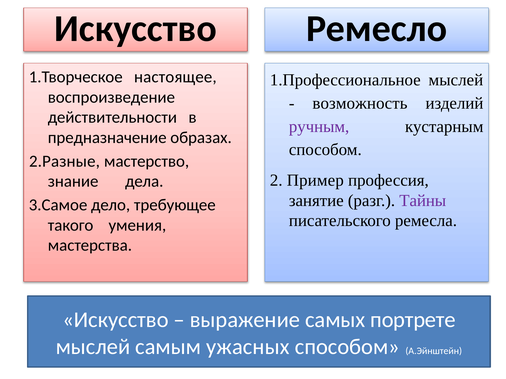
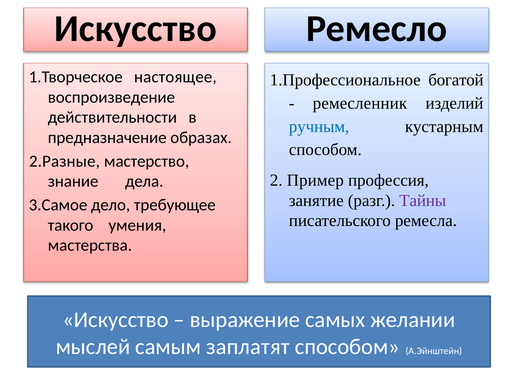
1.Профессиональное мыслей: мыслей -> богатой (456, 80)
возможность: возможность -> ремесленник (360, 103)
ручным colour: purple -> blue (319, 127)
портрете: портрете -> желании (413, 320)
ужасных: ужасных -> заплатят (248, 347)
